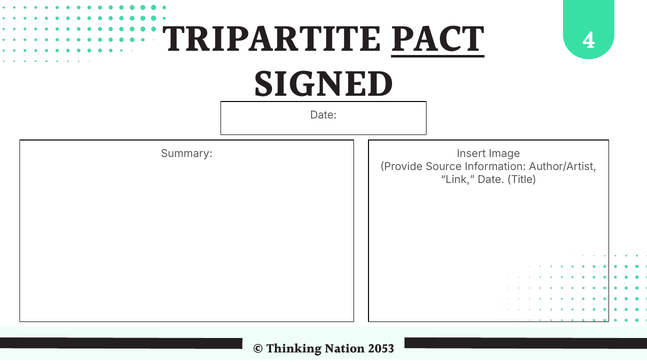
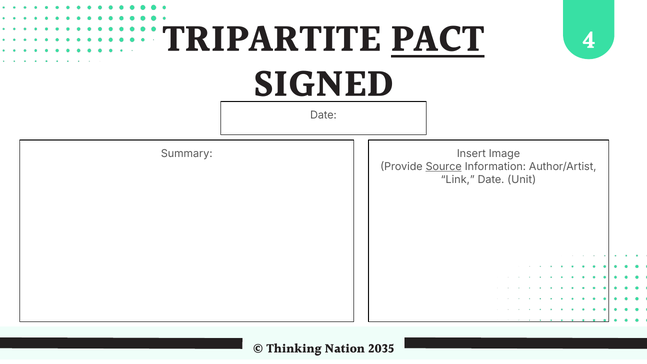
Source underline: none -> present (444, 167)
Title: Title -> Unit (522, 180)
2053: 2053 -> 2035 (381, 349)
